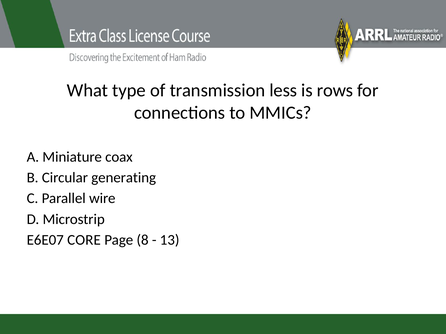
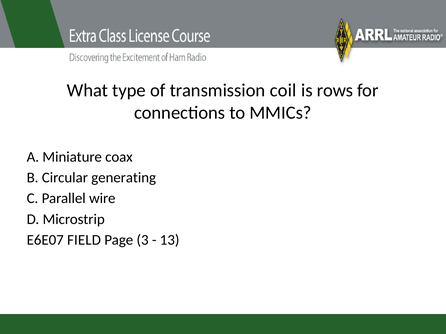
less: less -> coil (283, 90)
CORE: CORE -> FIELD (84, 240)
8: 8 -> 3 (143, 240)
